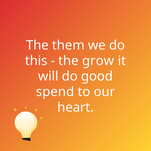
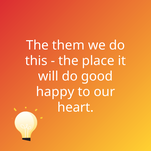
grow: grow -> place (98, 61)
spend: spend -> happy (55, 92)
